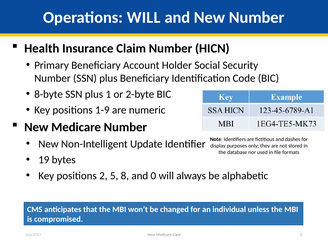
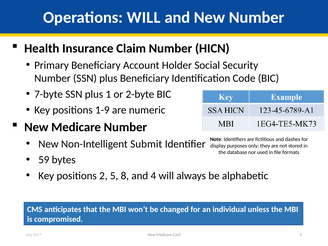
8-byte: 8-byte -> 7-byte (49, 94)
Update: Update -> Submit (146, 144)
19: 19 -> 59 (44, 160)
0: 0 -> 4 (153, 176)
